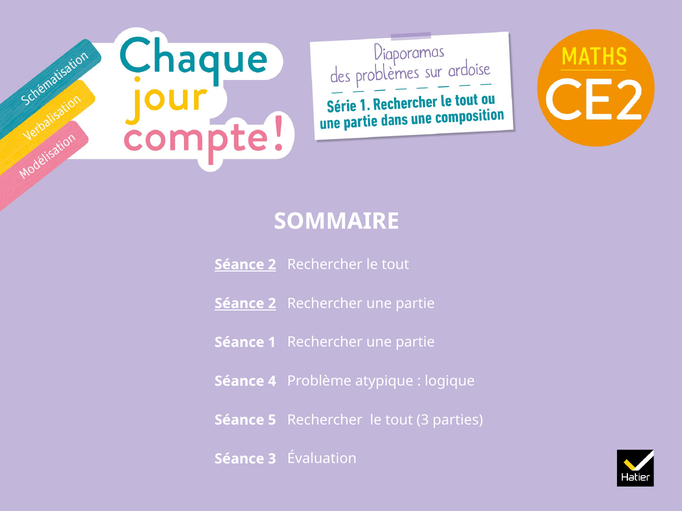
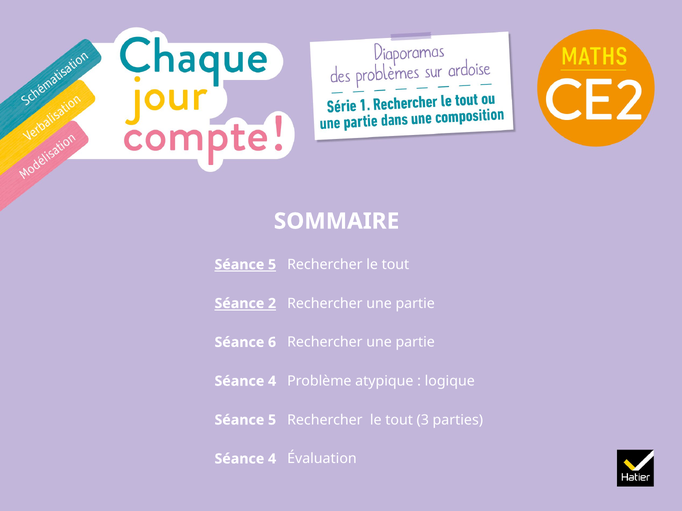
2: 2 -> 5 (272, 265)
1: 1 -> 6 (272, 343)
3: 3 -> 4 (272, 459)
